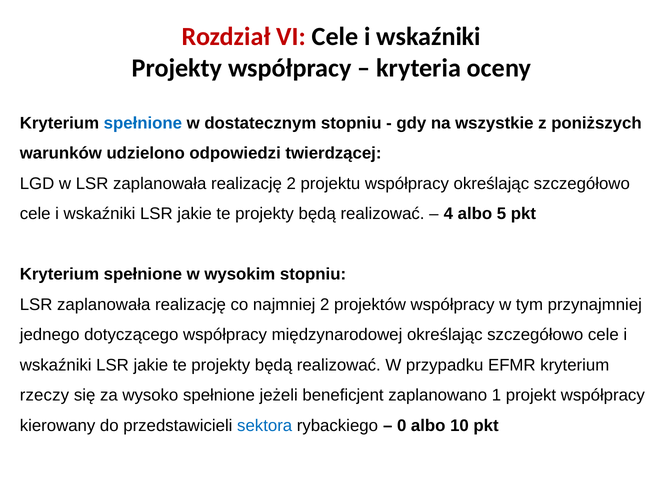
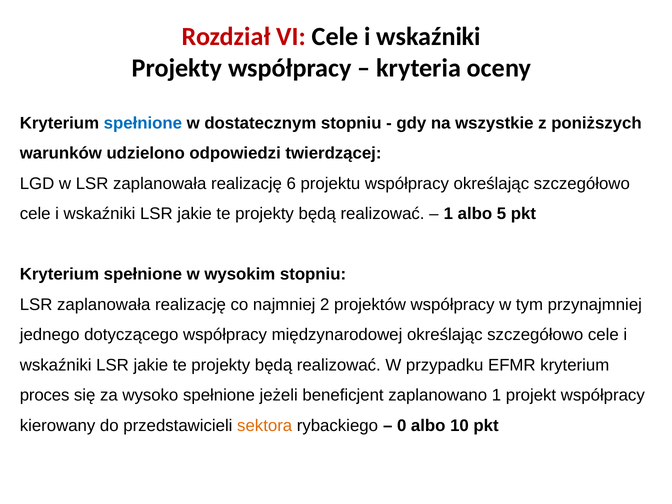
realizację 2: 2 -> 6 (291, 184)
4: 4 -> 1 (448, 214)
rzeczy: rzeczy -> proces (45, 395)
sektora colour: blue -> orange (265, 426)
